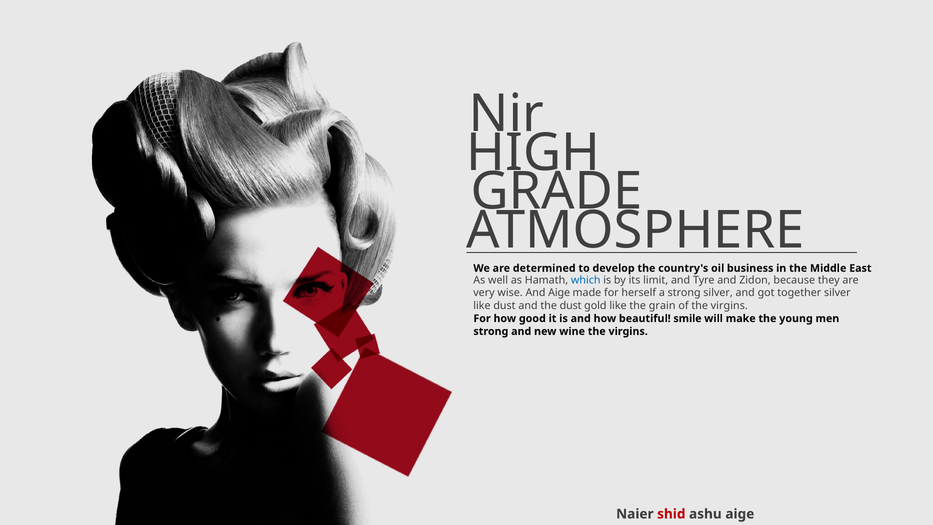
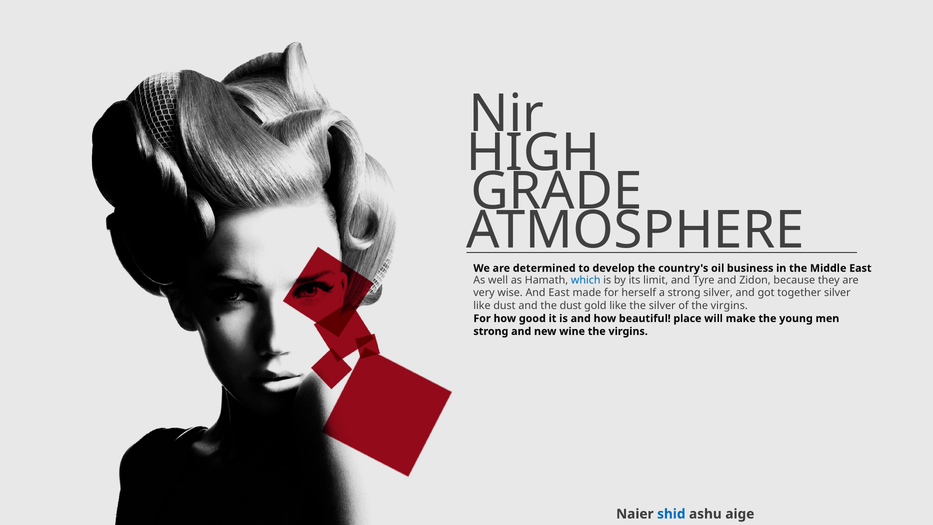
And Aige: Aige -> East (559, 293)
the grain: grain -> silver (662, 306)
smile: smile -> place (687, 318)
shid colour: red -> blue (671, 514)
